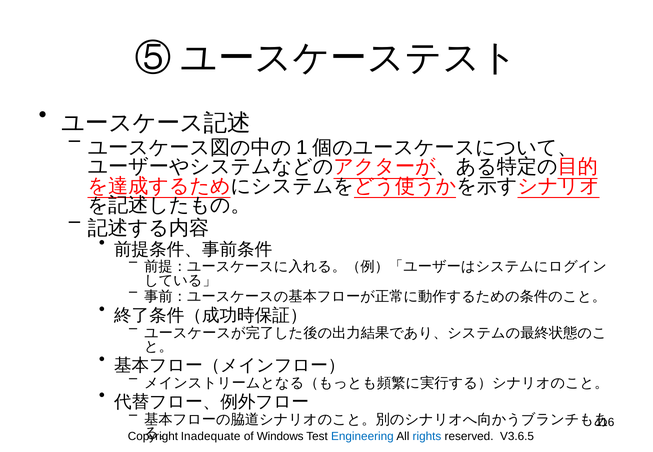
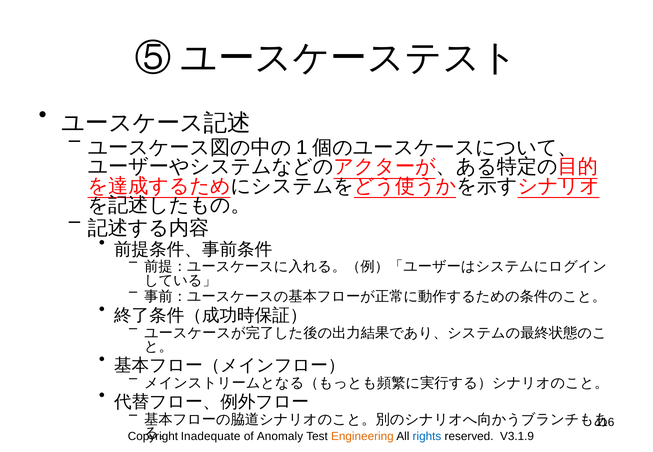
Windows: Windows -> Anomaly (280, 436)
Engineering colour: blue -> orange (362, 436)
V3.6.5: V3.6.5 -> V3.1.9 (517, 436)
